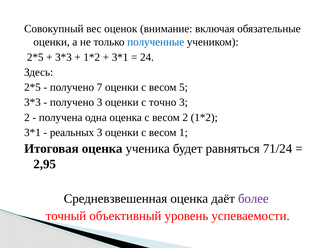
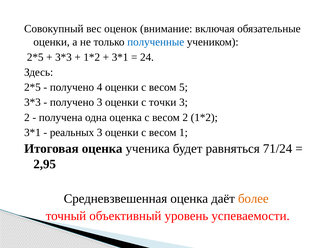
7: 7 -> 4 (100, 87)
точно: точно -> точки (163, 102)
более colour: purple -> orange (253, 199)
